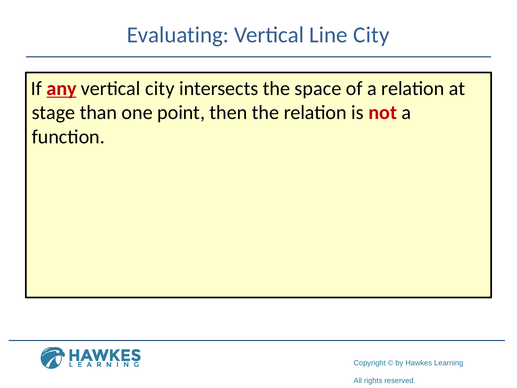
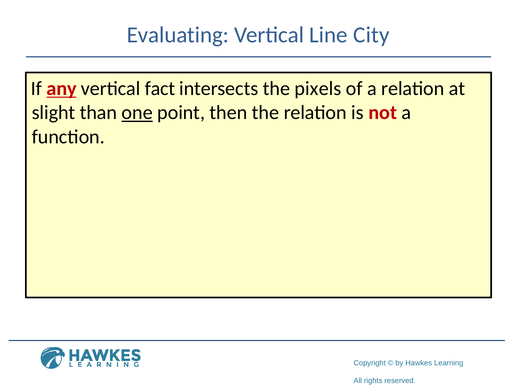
vertical city: city -> fact (160, 88)
space: space -> pixels (318, 88)
stage: stage -> slight (54, 113)
one underline: none -> present (137, 113)
